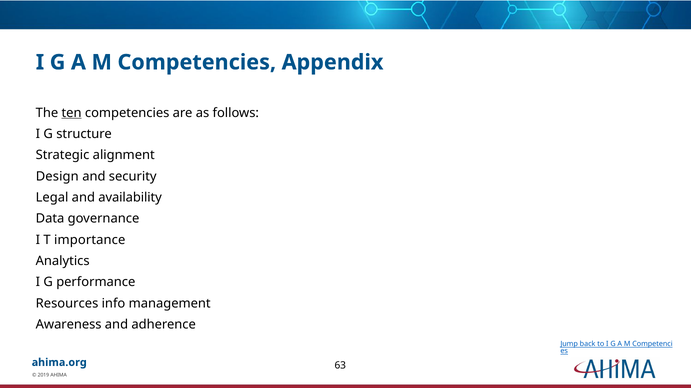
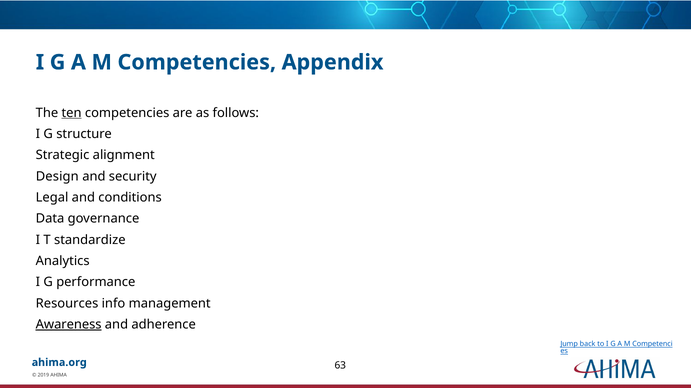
availability: availability -> conditions (130, 198)
importance: importance -> standardize (90, 240)
Awareness underline: none -> present (69, 325)
